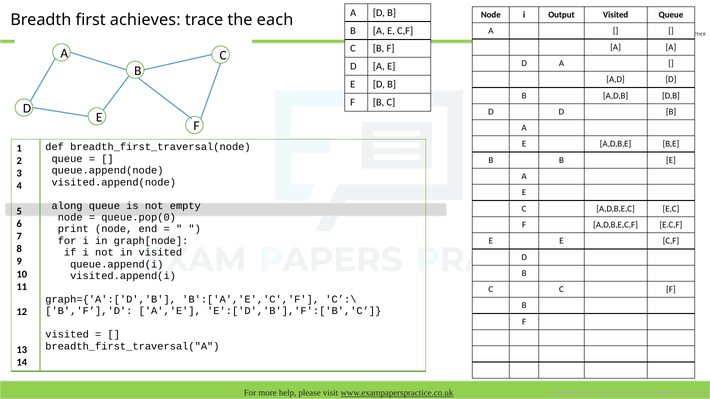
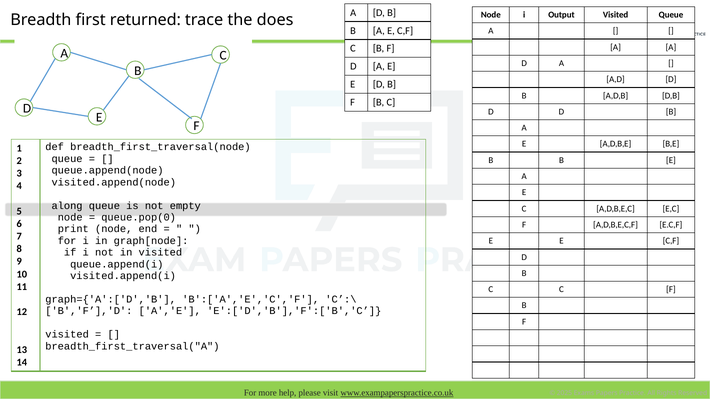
achieves: achieves -> returned (145, 20)
each: each -> does (275, 20)
